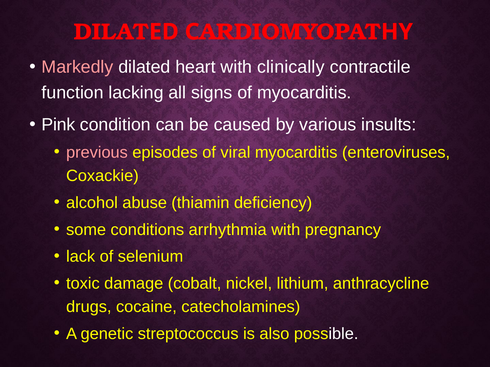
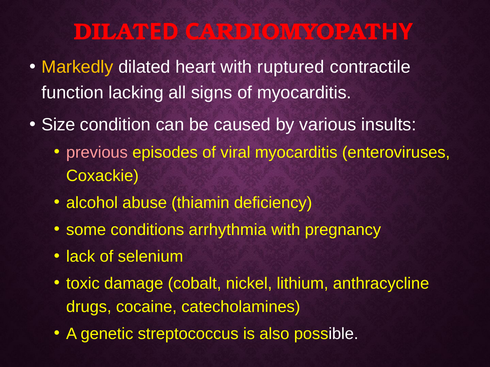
Markedly colour: pink -> yellow (78, 67)
clinically: clinically -> ruptured (291, 67)
Pink: Pink -> Size (58, 125)
